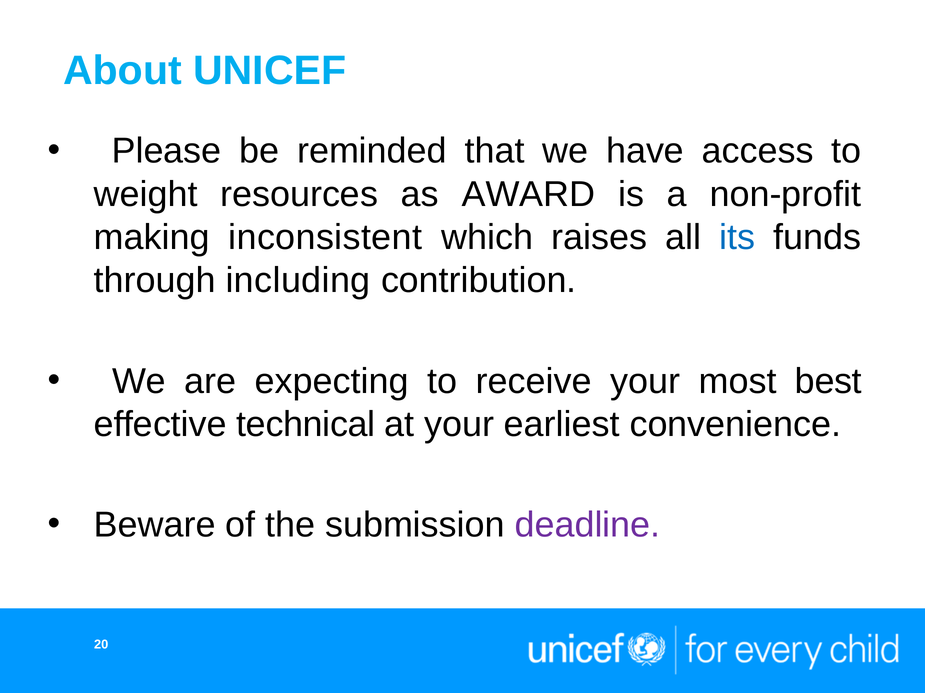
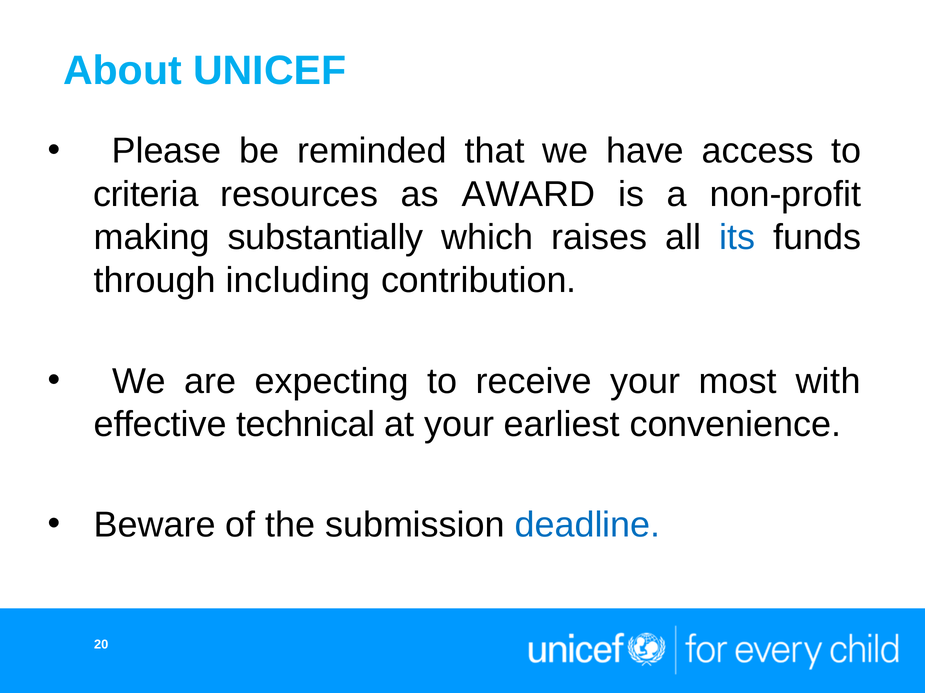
weight: weight -> criteria (146, 194)
inconsistent: inconsistent -> substantially (326, 238)
best: best -> with (828, 382)
deadline colour: purple -> blue (587, 526)
